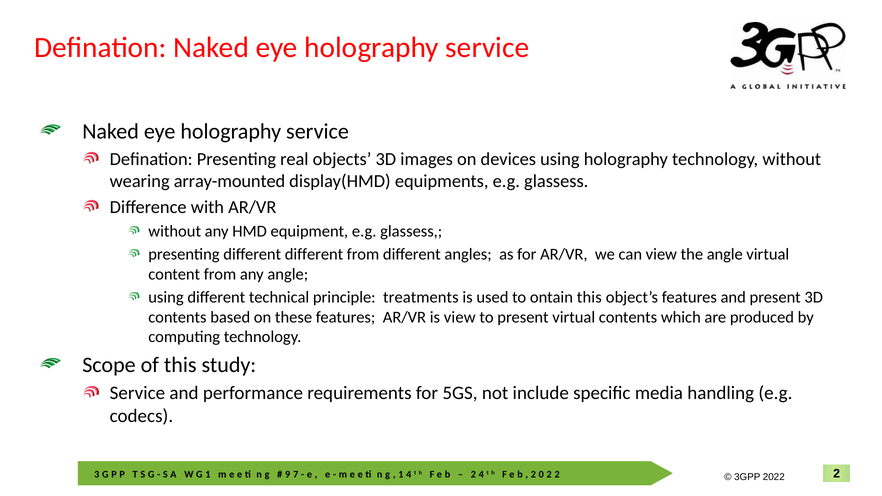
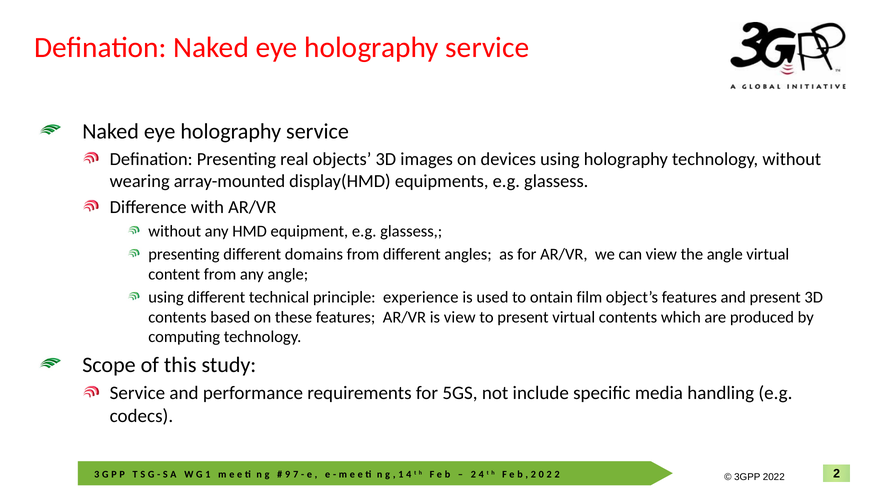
different different: different -> domains (314, 254)
treatments: treatments -> experience (421, 297)
ontain this: this -> film (589, 297)
